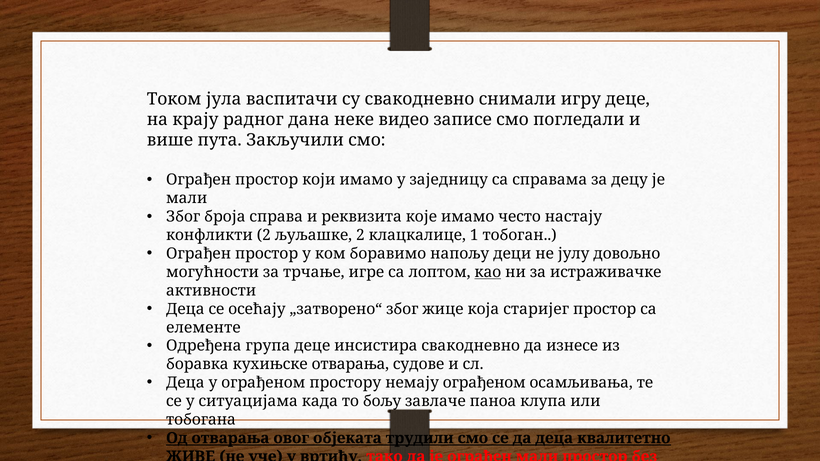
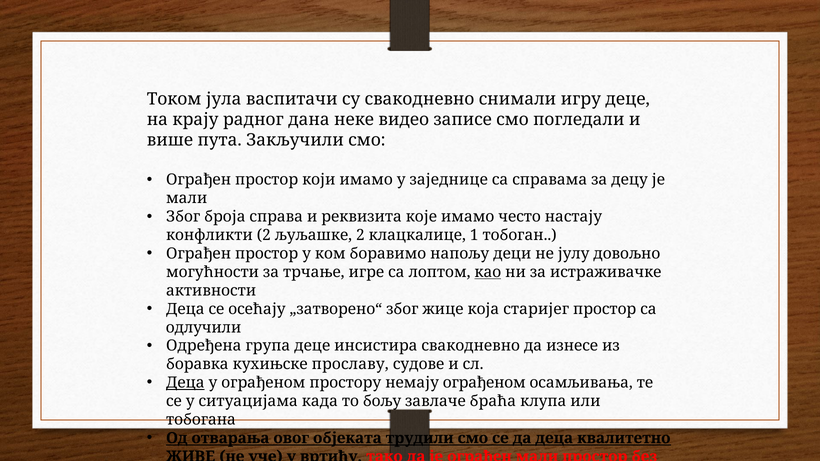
заједницу: заједницу -> заједнице (449, 180)
елементе: елементе -> одлучили (204, 328)
кухињске отварања: отварања -> прославу (350, 365)
Деца underline: none -> present (185, 383)
паноа: паноа -> браћа (493, 401)
